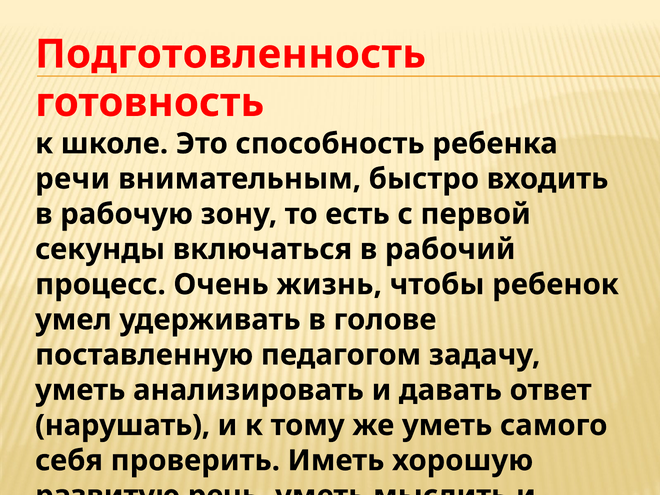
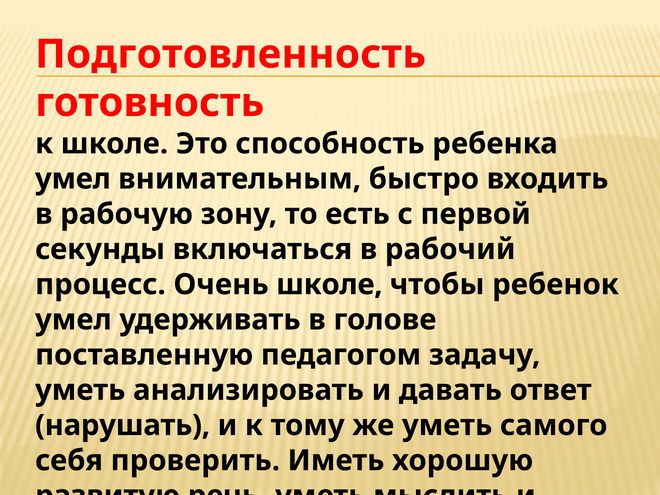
речи: речи -> умел (73, 179)
Очень жизнь: жизнь -> школе (329, 285)
